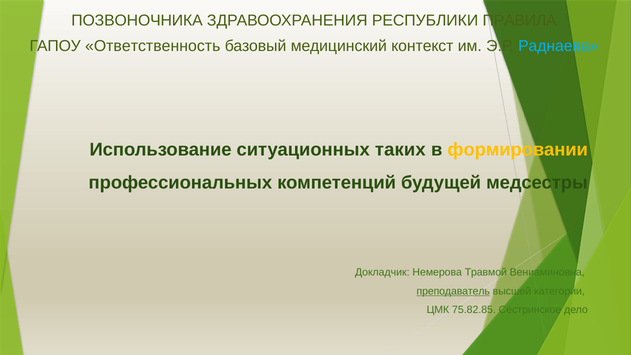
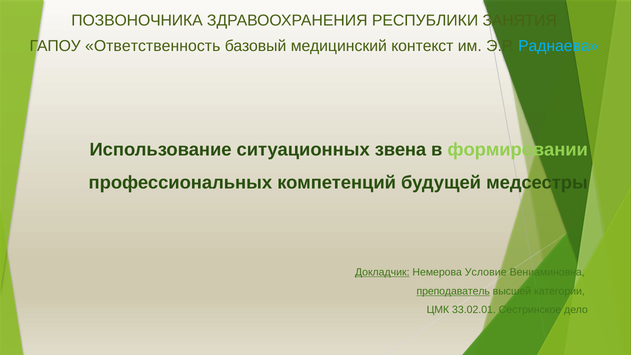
ПРАВИЛА: ПРАВИЛА -> ЗАНЯТИЯ (520, 20)
таких: таких -> звена (400, 150)
формировании colour: yellow -> light green (518, 150)
Докладчик underline: none -> present (382, 272)
Травмой: Травмой -> Условие (486, 272)
75.82.85: 75.82.85 -> 33.02.01 (474, 310)
